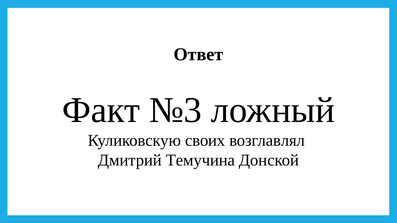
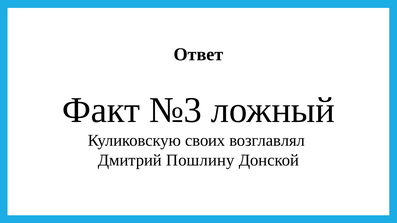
Темучина: Темучина -> Пошлину (200, 160)
